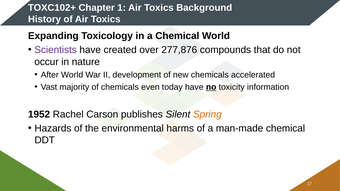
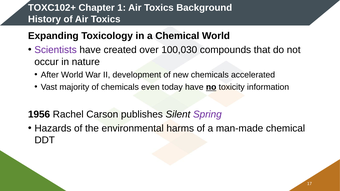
277,876: 277,876 -> 100,030 (179, 50)
1952: 1952 -> 1956 (39, 114)
Spring colour: orange -> purple (207, 114)
